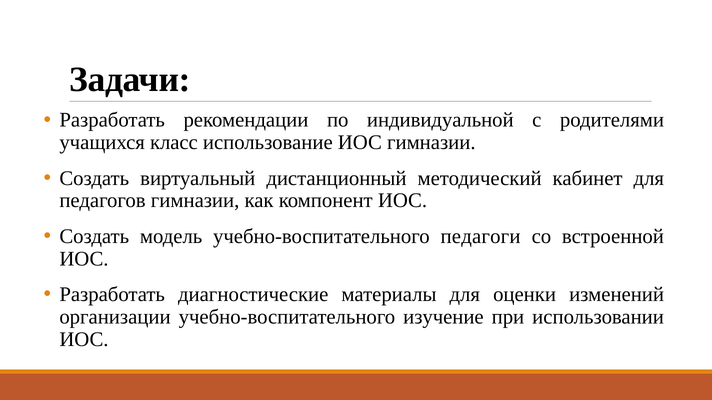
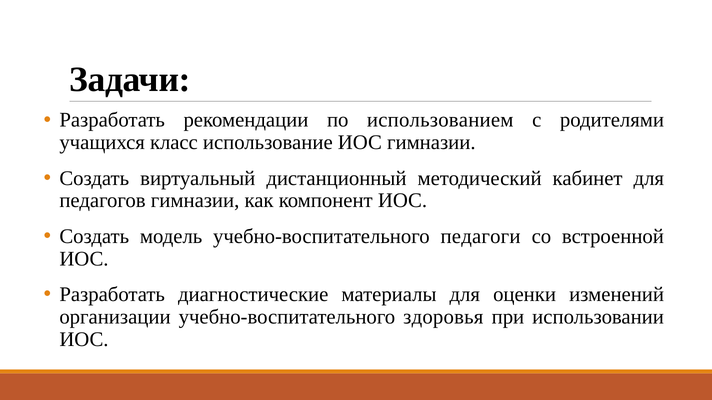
индивидуальной: индивидуальной -> использованием (440, 120)
изучение: изучение -> здоровья (443, 317)
